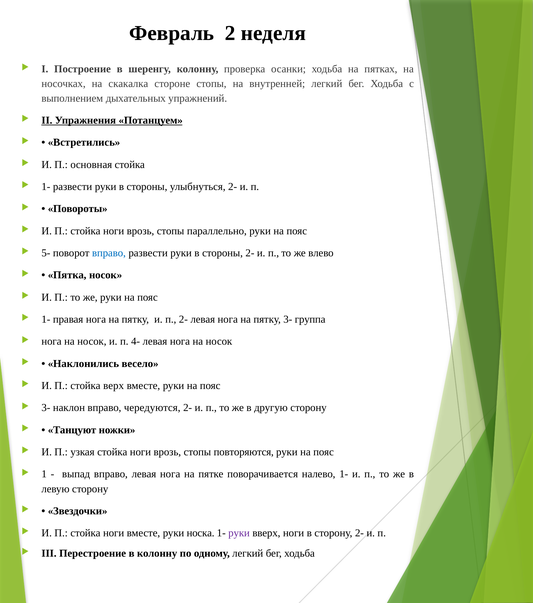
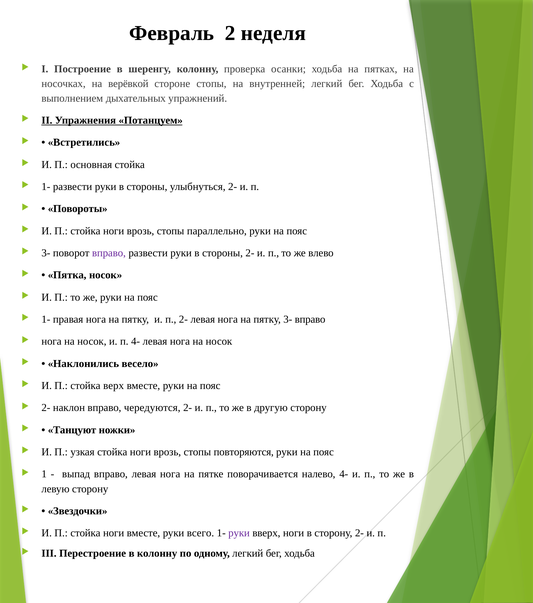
скакалка: скакалка -> верёвкой (128, 84)
5-: 5- -> 3- (46, 253)
вправо colour: blue -> purple (109, 253)
3- группа: группа -> вправо (310, 320)
3-: 3- -> 2- (46, 408)
налево 1-: 1- -> 4- (344, 474)
носка: носка -> всего (201, 533)
